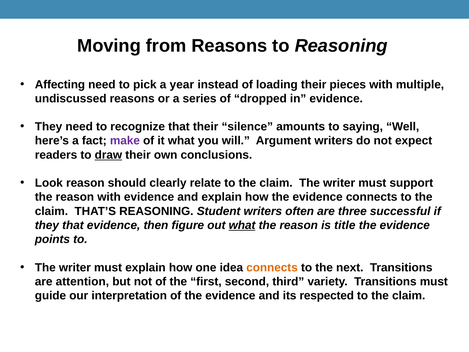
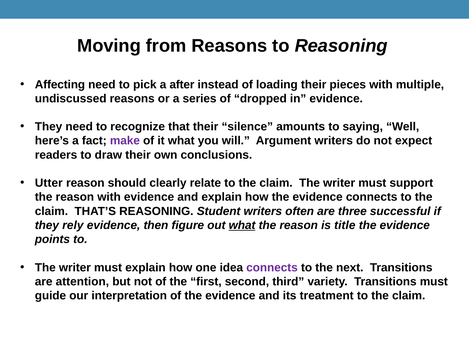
year: year -> after (182, 84)
draw underline: present -> none (108, 155)
Look: Look -> Utter (49, 183)
they that: that -> rely (73, 225)
connects colour: orange -> purple (272, 267)
respected: respected -> treatment (327, 295)
